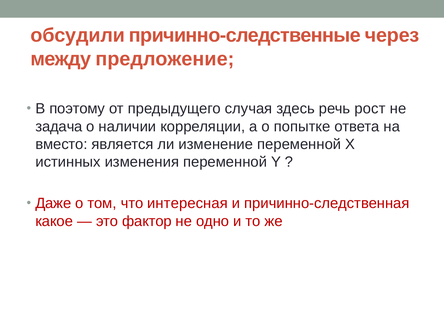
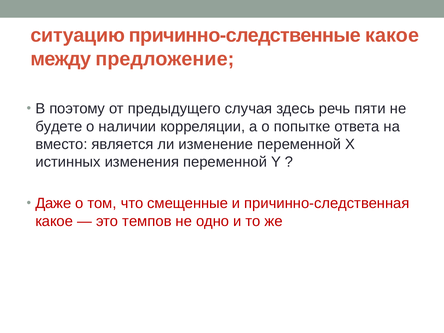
обсудили: обсудили -> ситуацию (78, 35)
причинно-следственные через: через -> какое (392, 35)
рост: рост -> пяти (370, 109)
задача: задача -> будете (59, 126)
интересная: интересная -> смещенные (188, 203)
фактор: фактор -> темпов (147, 221)
